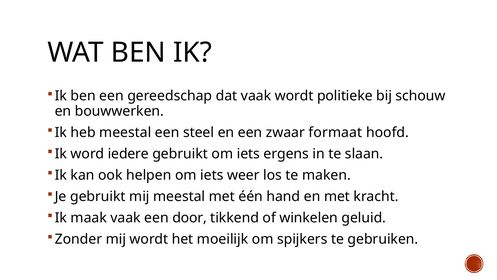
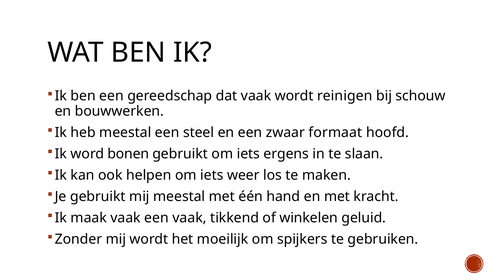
politieke: politieke -> reinigen (345, 96)
iedere: iedere -> bonen (128, 154)
een door: door -> vaak (189, 218)
